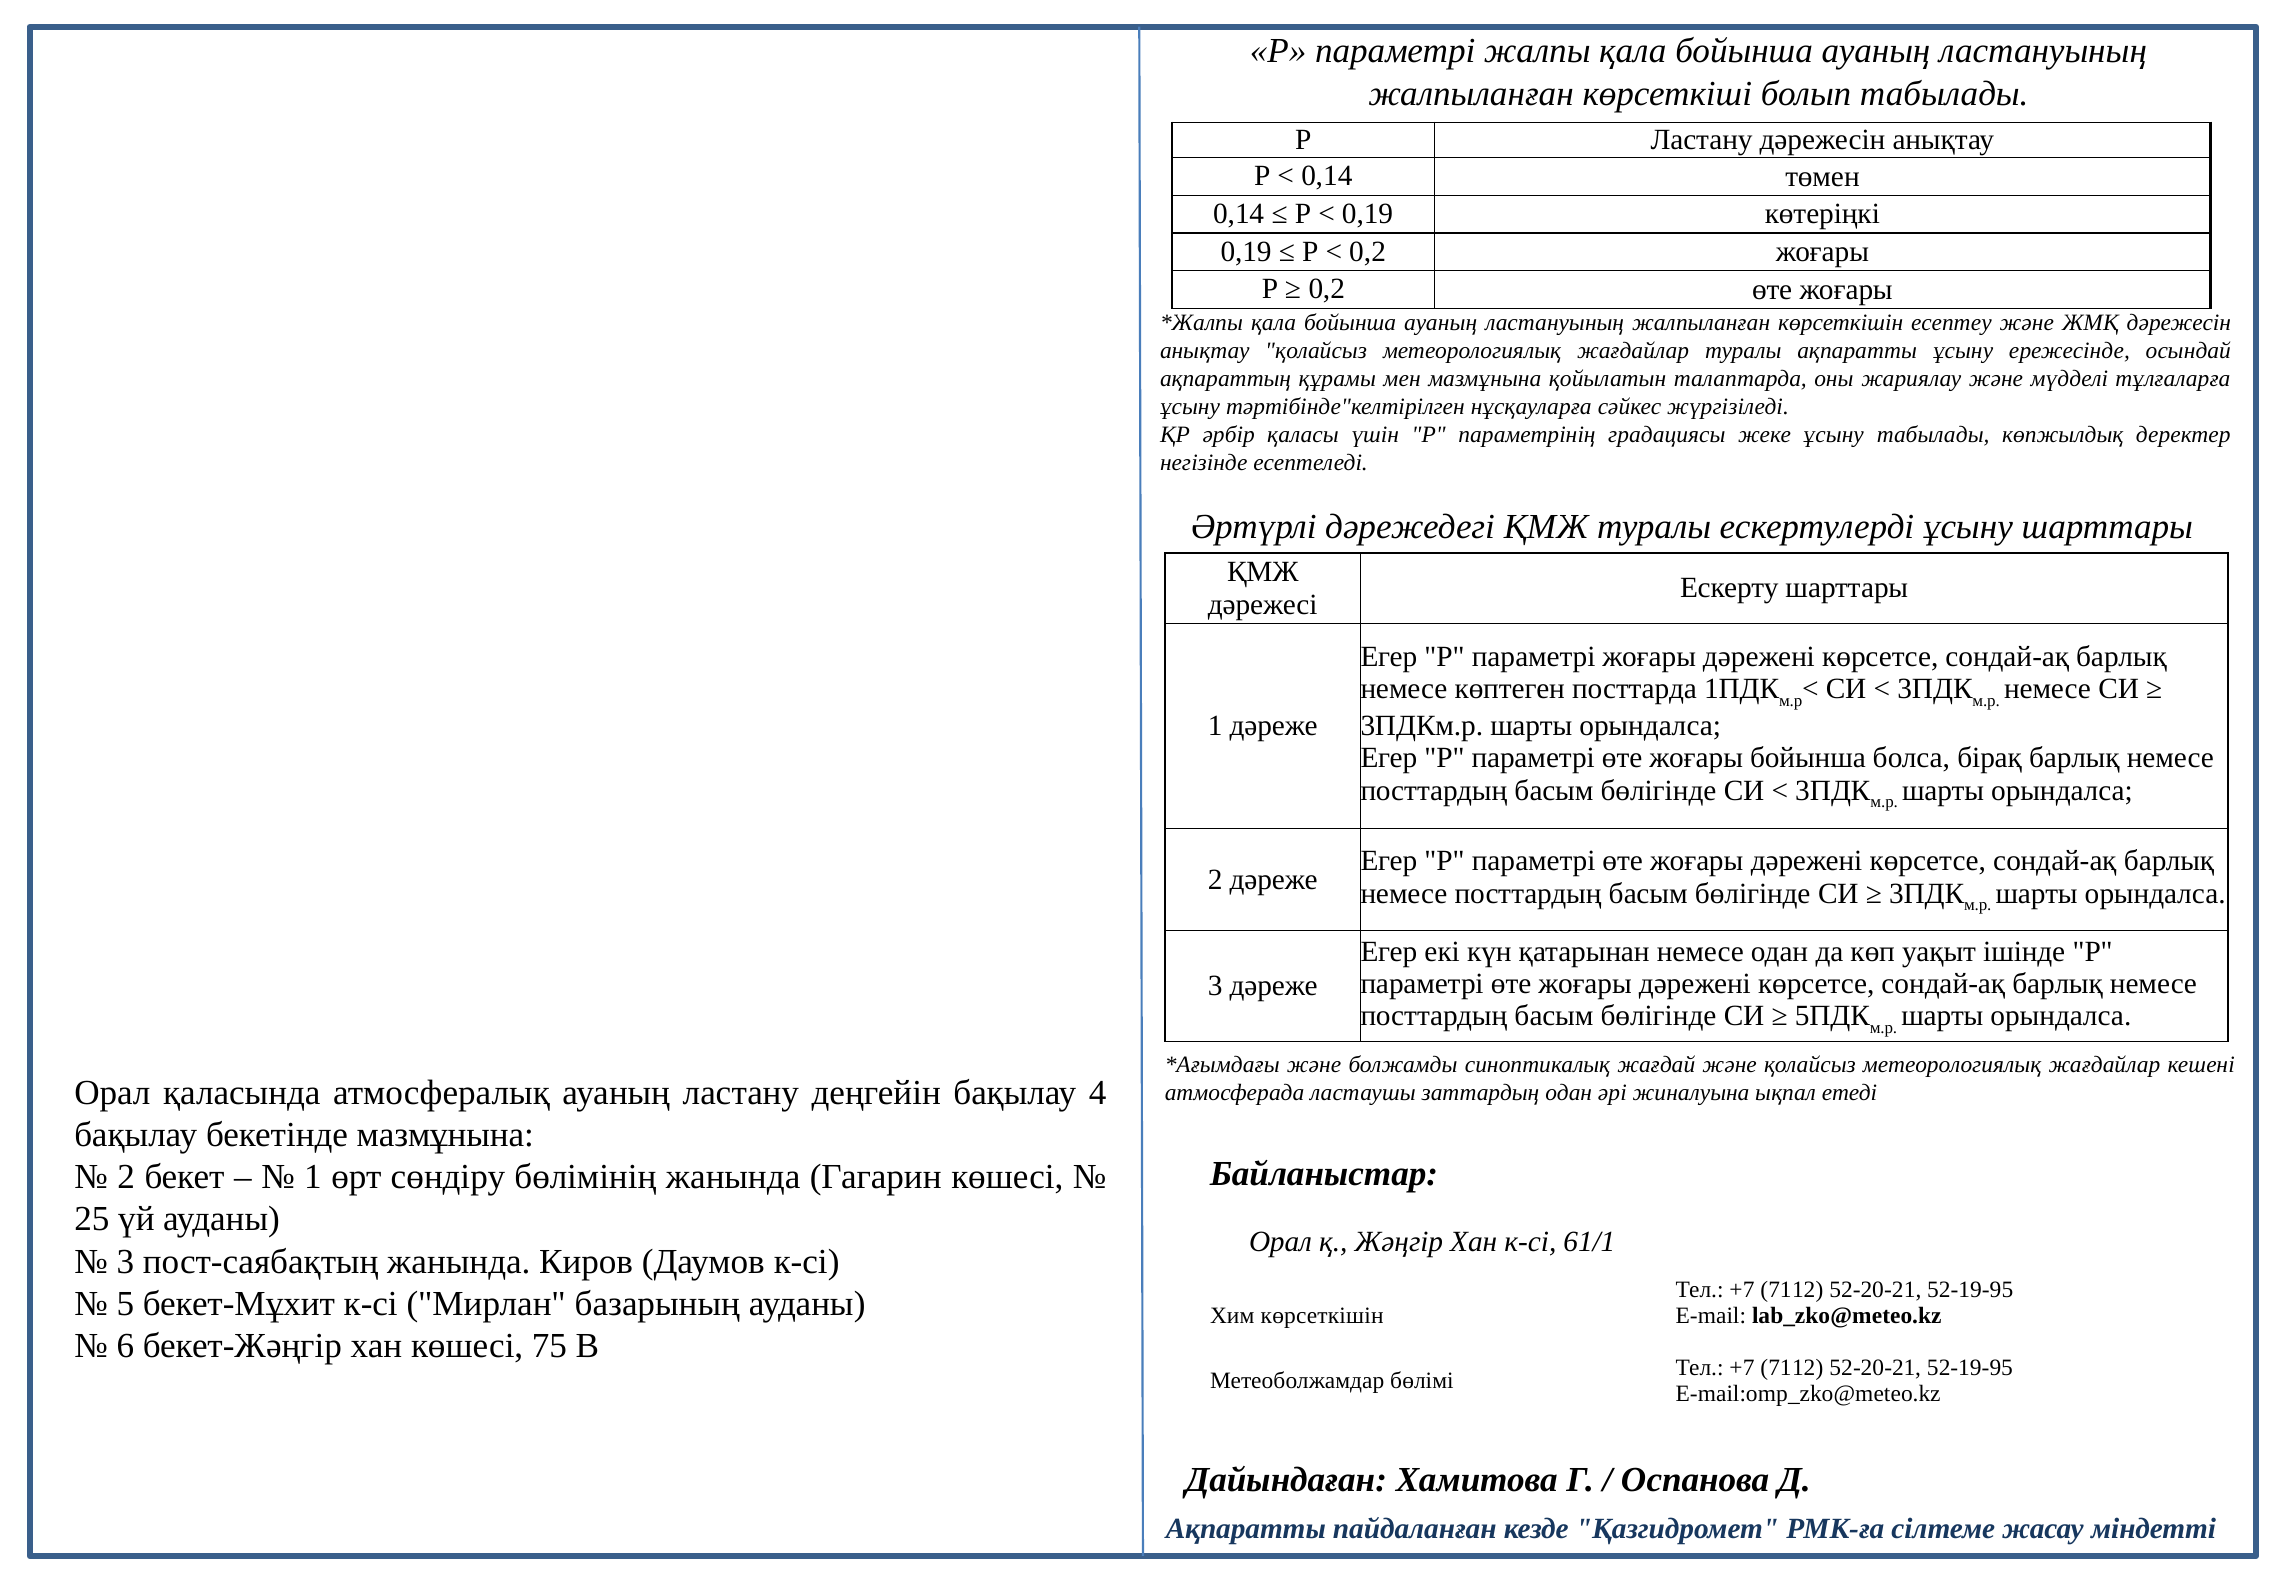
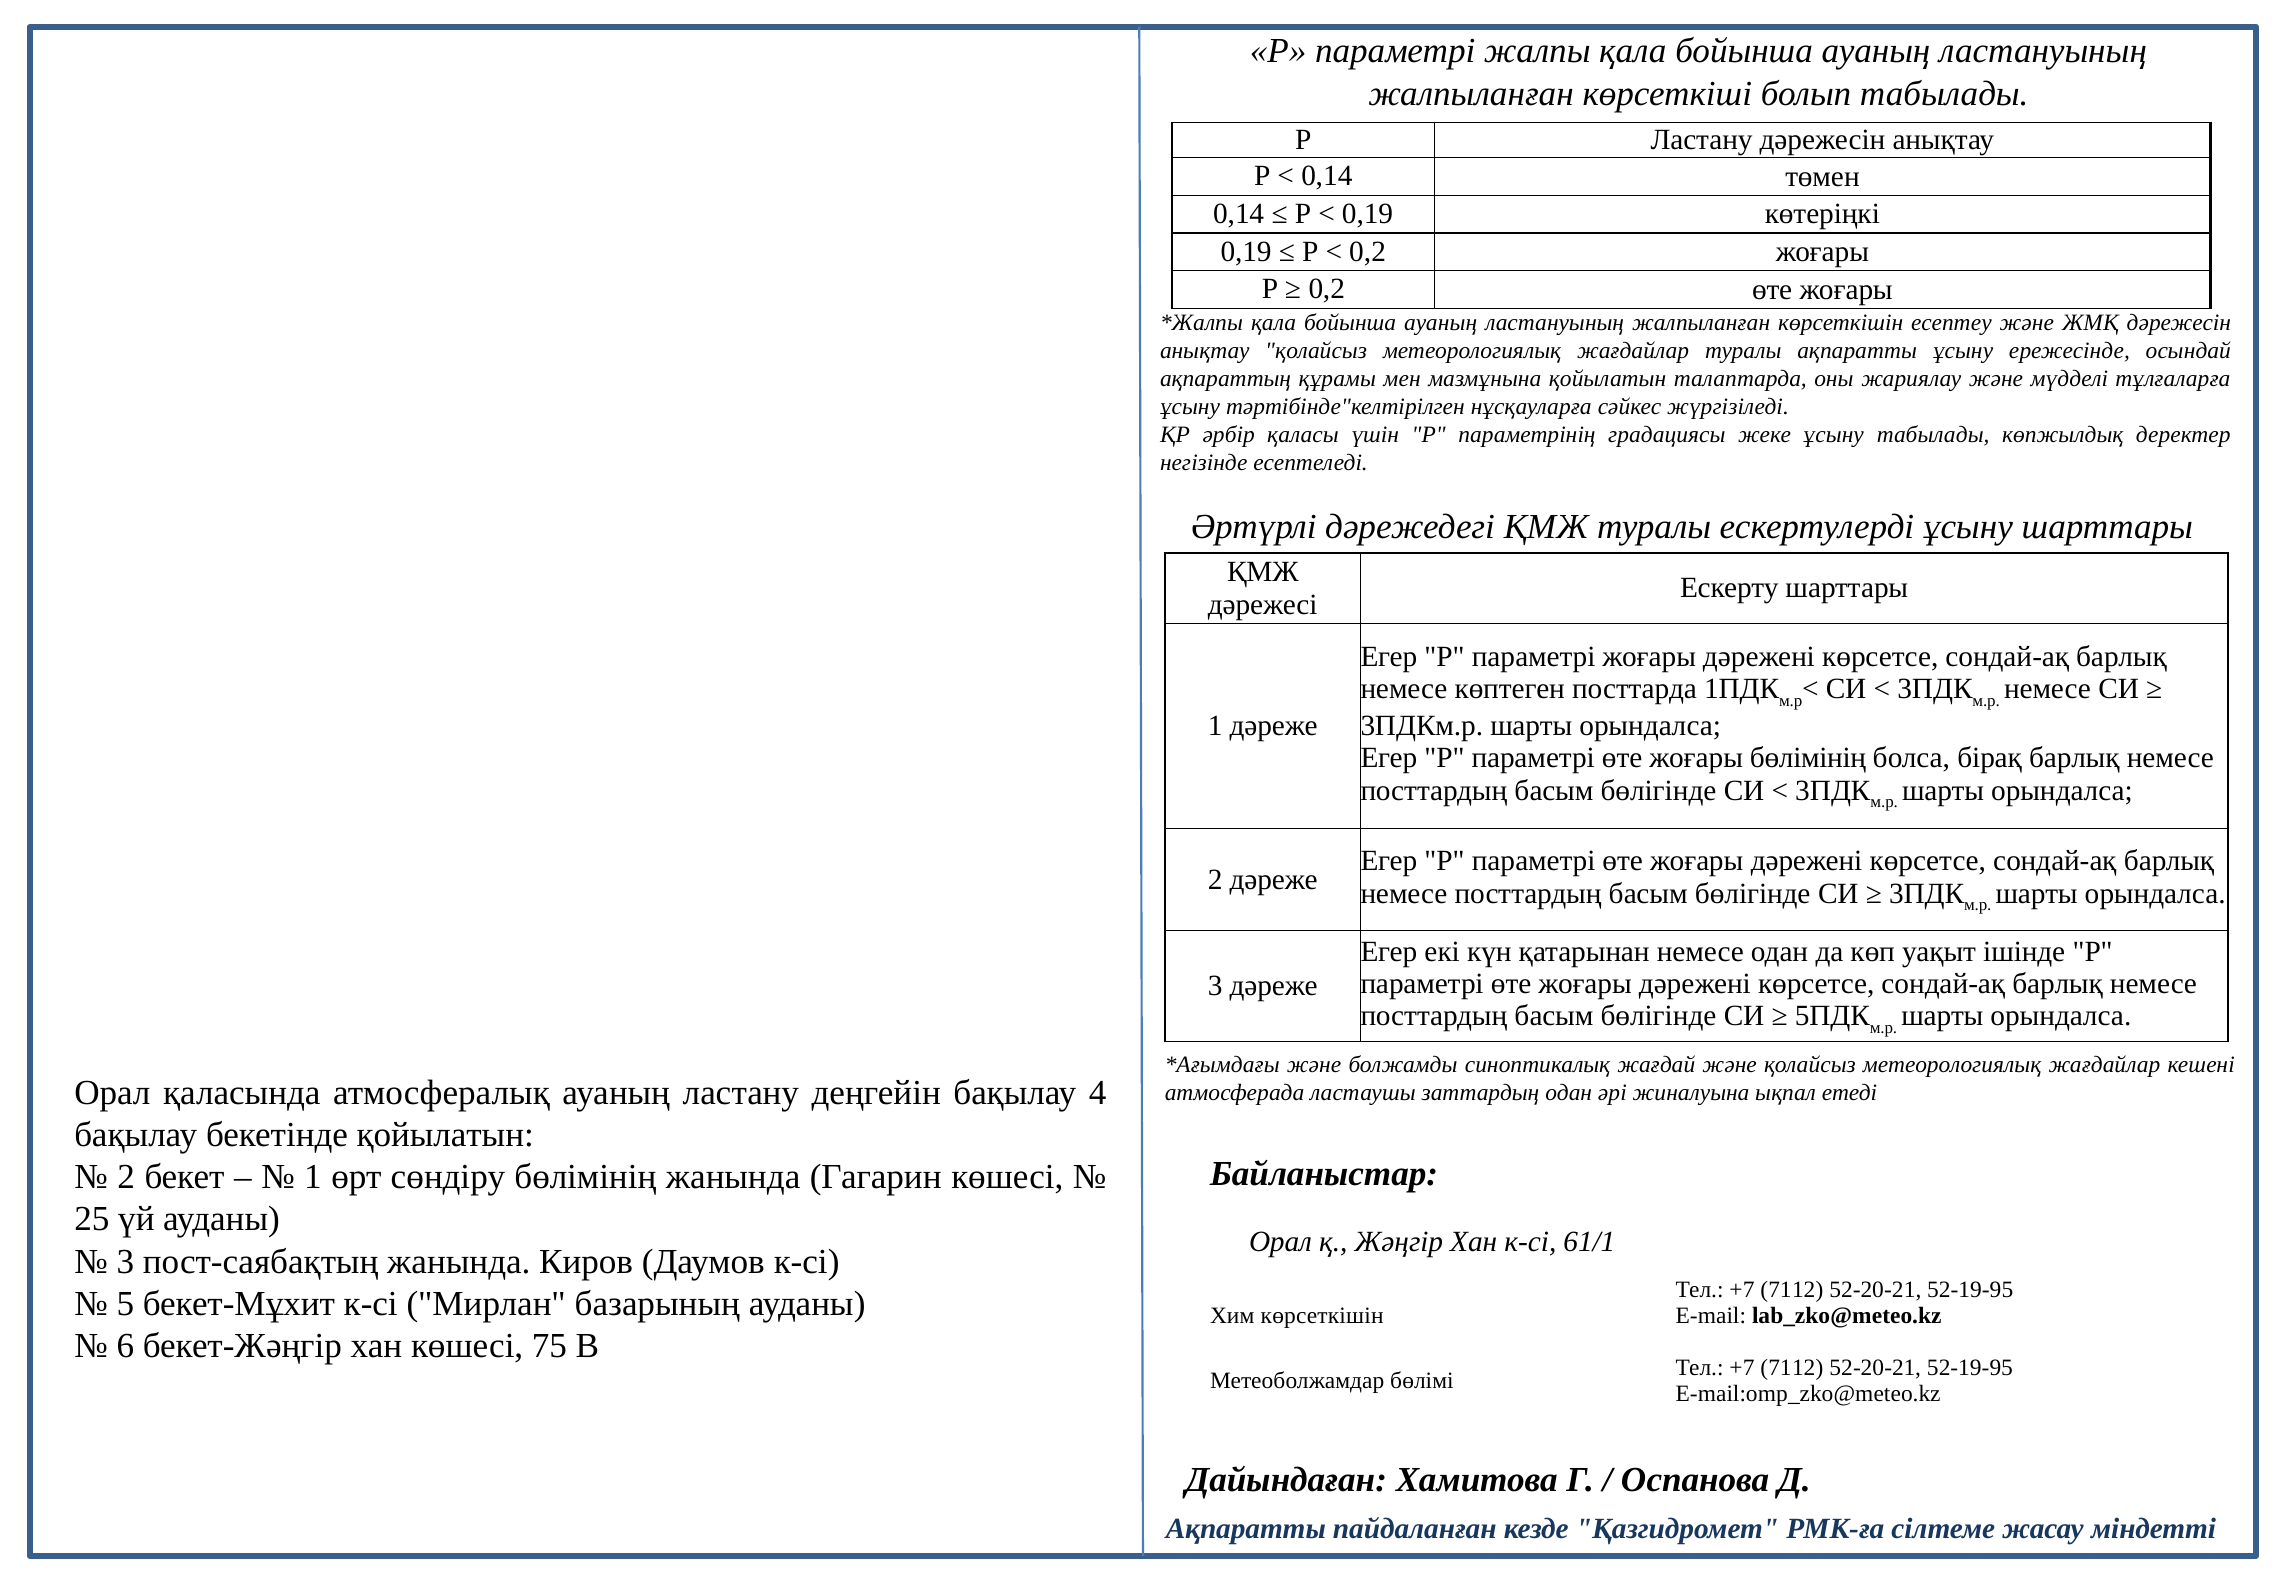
жоғары бойынша: бойынша -> бөлімінің (1808, 758)
бекетінде мазмұнына: мазмұнына -> қойылатын (445, 1135)
